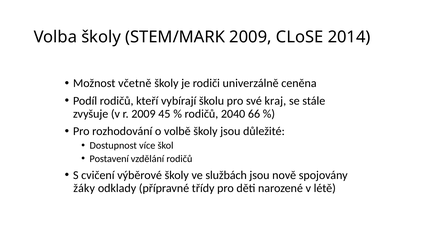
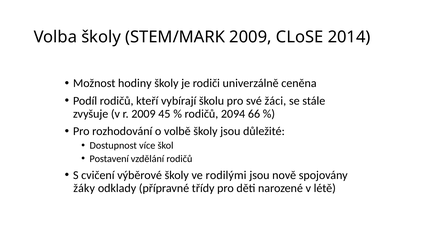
včetně: včetně -> hodiny (135, 84)
kraj: kraj -> žáci (275, 101)
2040: 2040 -> 2094 (233, 114)
službách: službách -> rodilými (226, 176)
